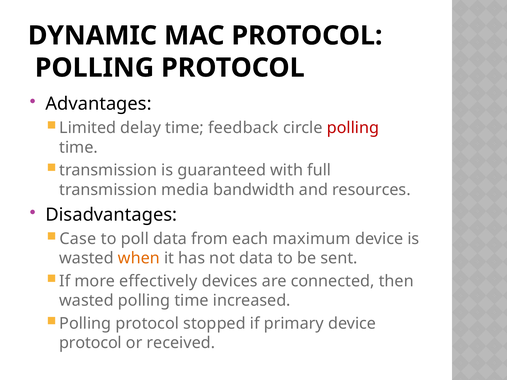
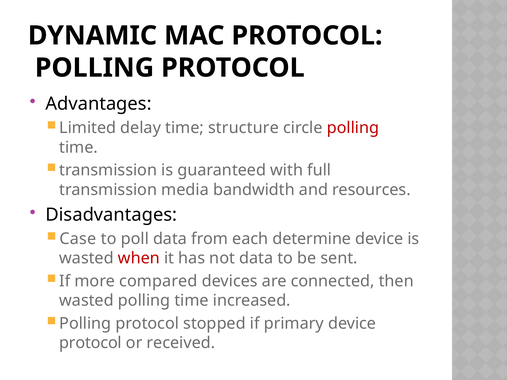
feedback: feedback -> structure (243, 128)
maximum: maximum -> determine (312, 239)
when colour: orange -> red (139, 258)
effectively: effectively -> compared (158, 281)
